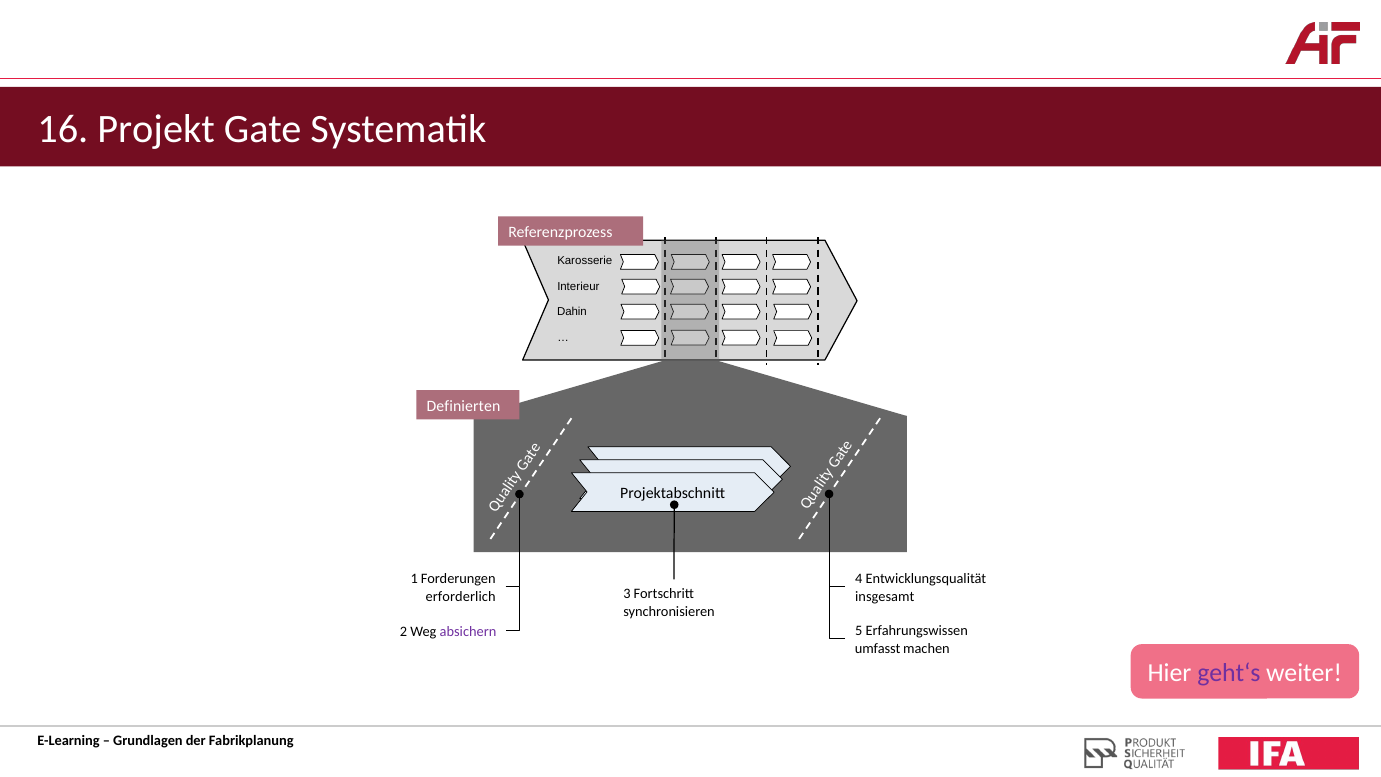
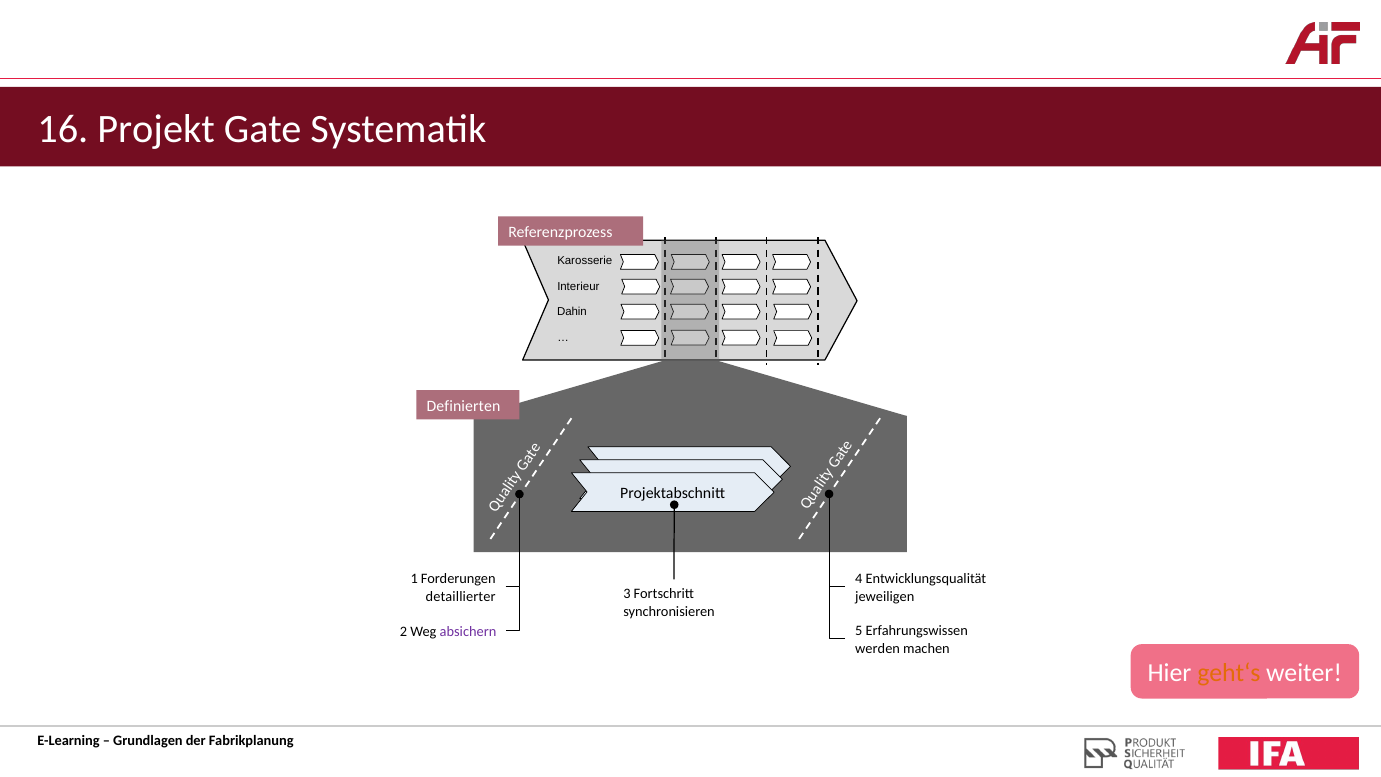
erforderlich: erforderlich -> detaillierter (461, 596)
insgesamt: insgesamt -> jeweiligen (885, 596)
umfasst: umfasst -> werden (878, 648)
geht‘s colour: purple -> orange (1229, 673)
